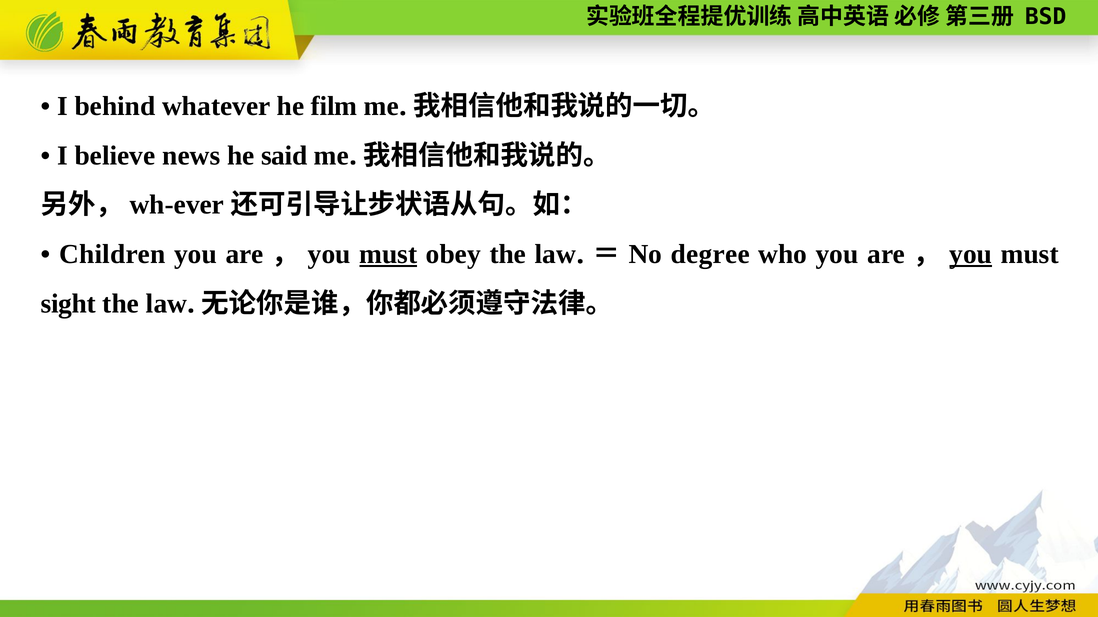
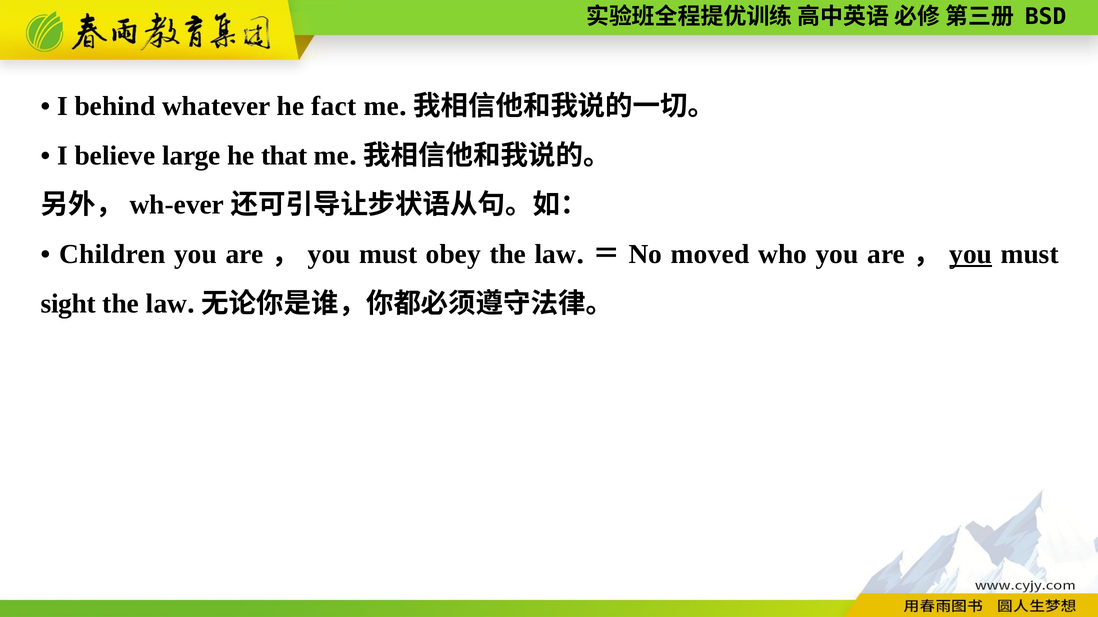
film: film -> fact (334, 106)
news: news -> large (191, 156)
said: said -> that (284, 156)
must underline: present -> none (388, 254)
degree: degree -> moved (710, 254)
